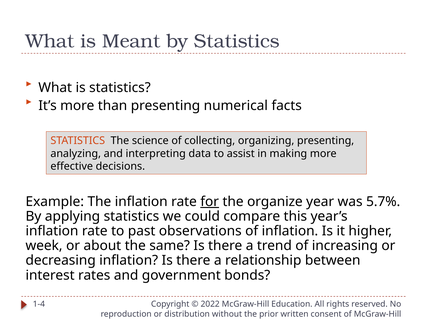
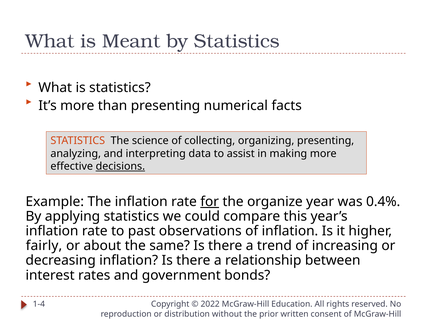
decisions underline: none -> present (120, 167)
5.7%: 5.7% -> 0.4% (383, 202)
week: week -> fairly (44, 246)
